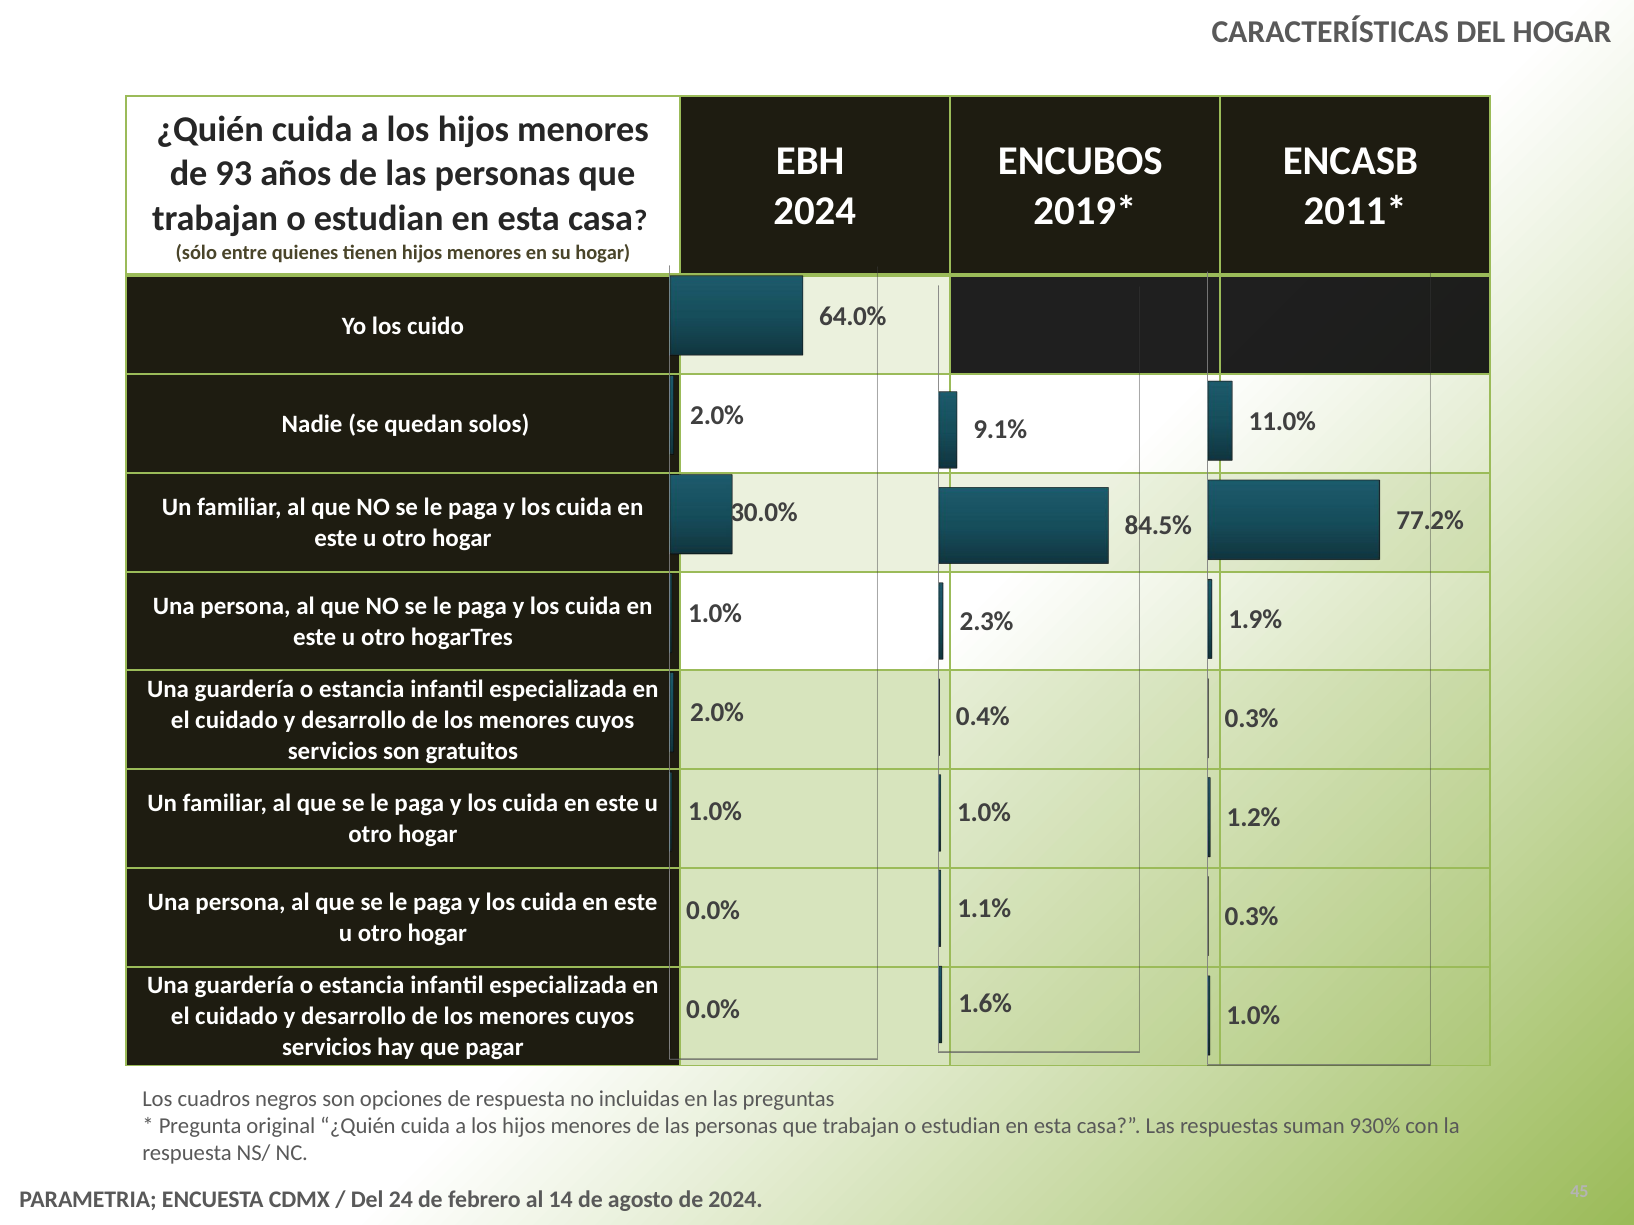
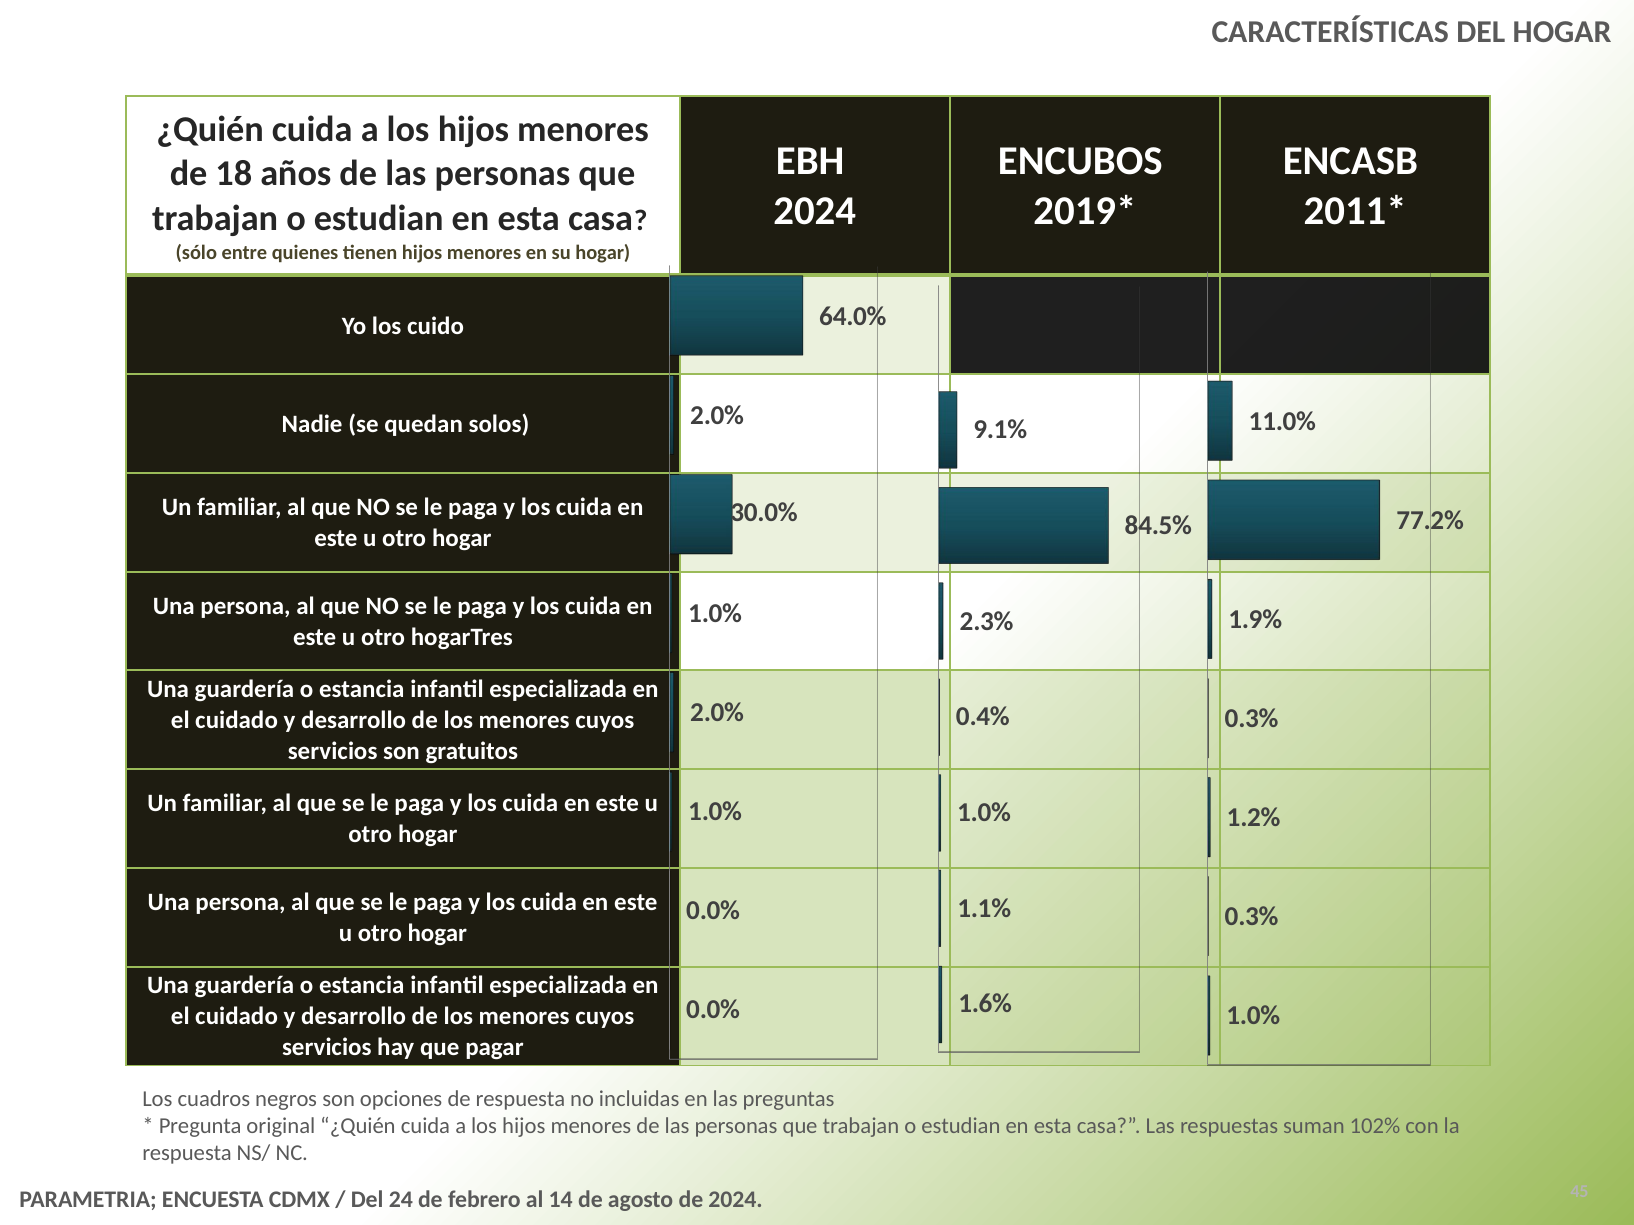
93: 93 -> 18 (234, 174)
930%: 930% -> 102% (1375, 1126)
